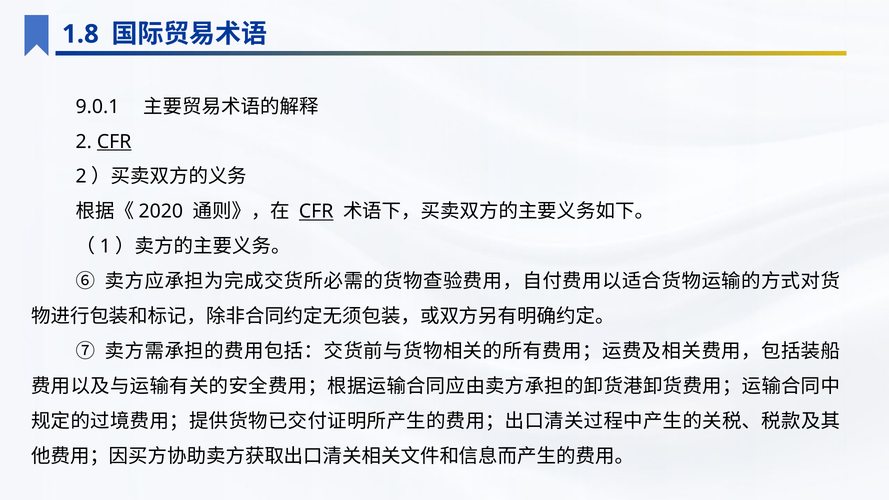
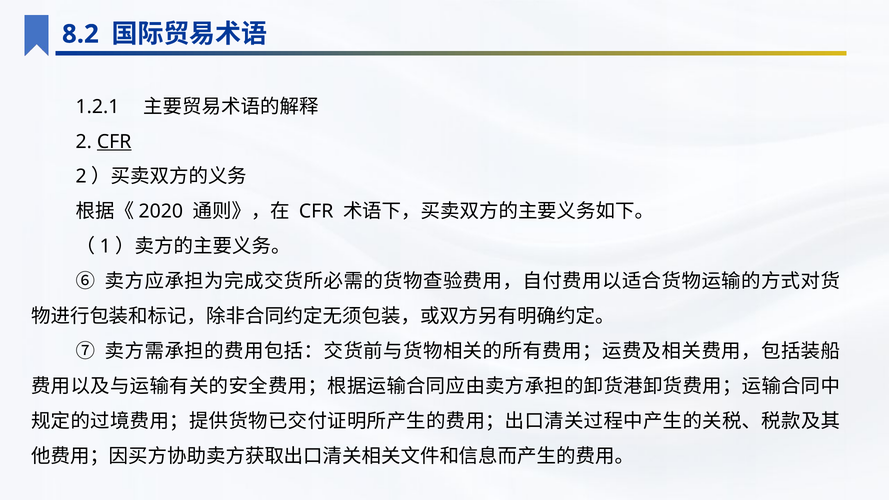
1.8: 1.8 -> 8.2 (80, 34)
9.0.1: 9.0.1 -> 1.2.1 (97, 107)
CFR underline: present -> none (316, 212)
